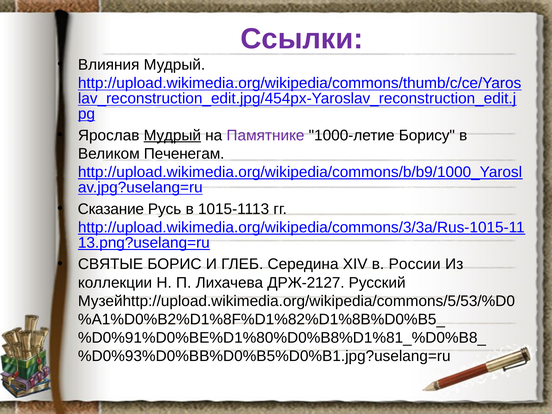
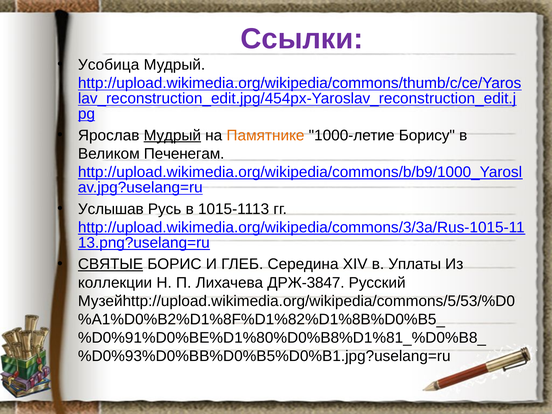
Влияния: Влияния -> Усобица (109, 65)
Памятнике colour: purple -> orange (265, 135)
Сказание: Сказание -> Услышав (111, 209)
СВЯТЫЕ underline: none -> present (111, 264)
России: России -> Уплаты (415, 264)
ДРЖ-2127: ДРЖ-2127 -> ДРЖ-3847 (306, 283)
